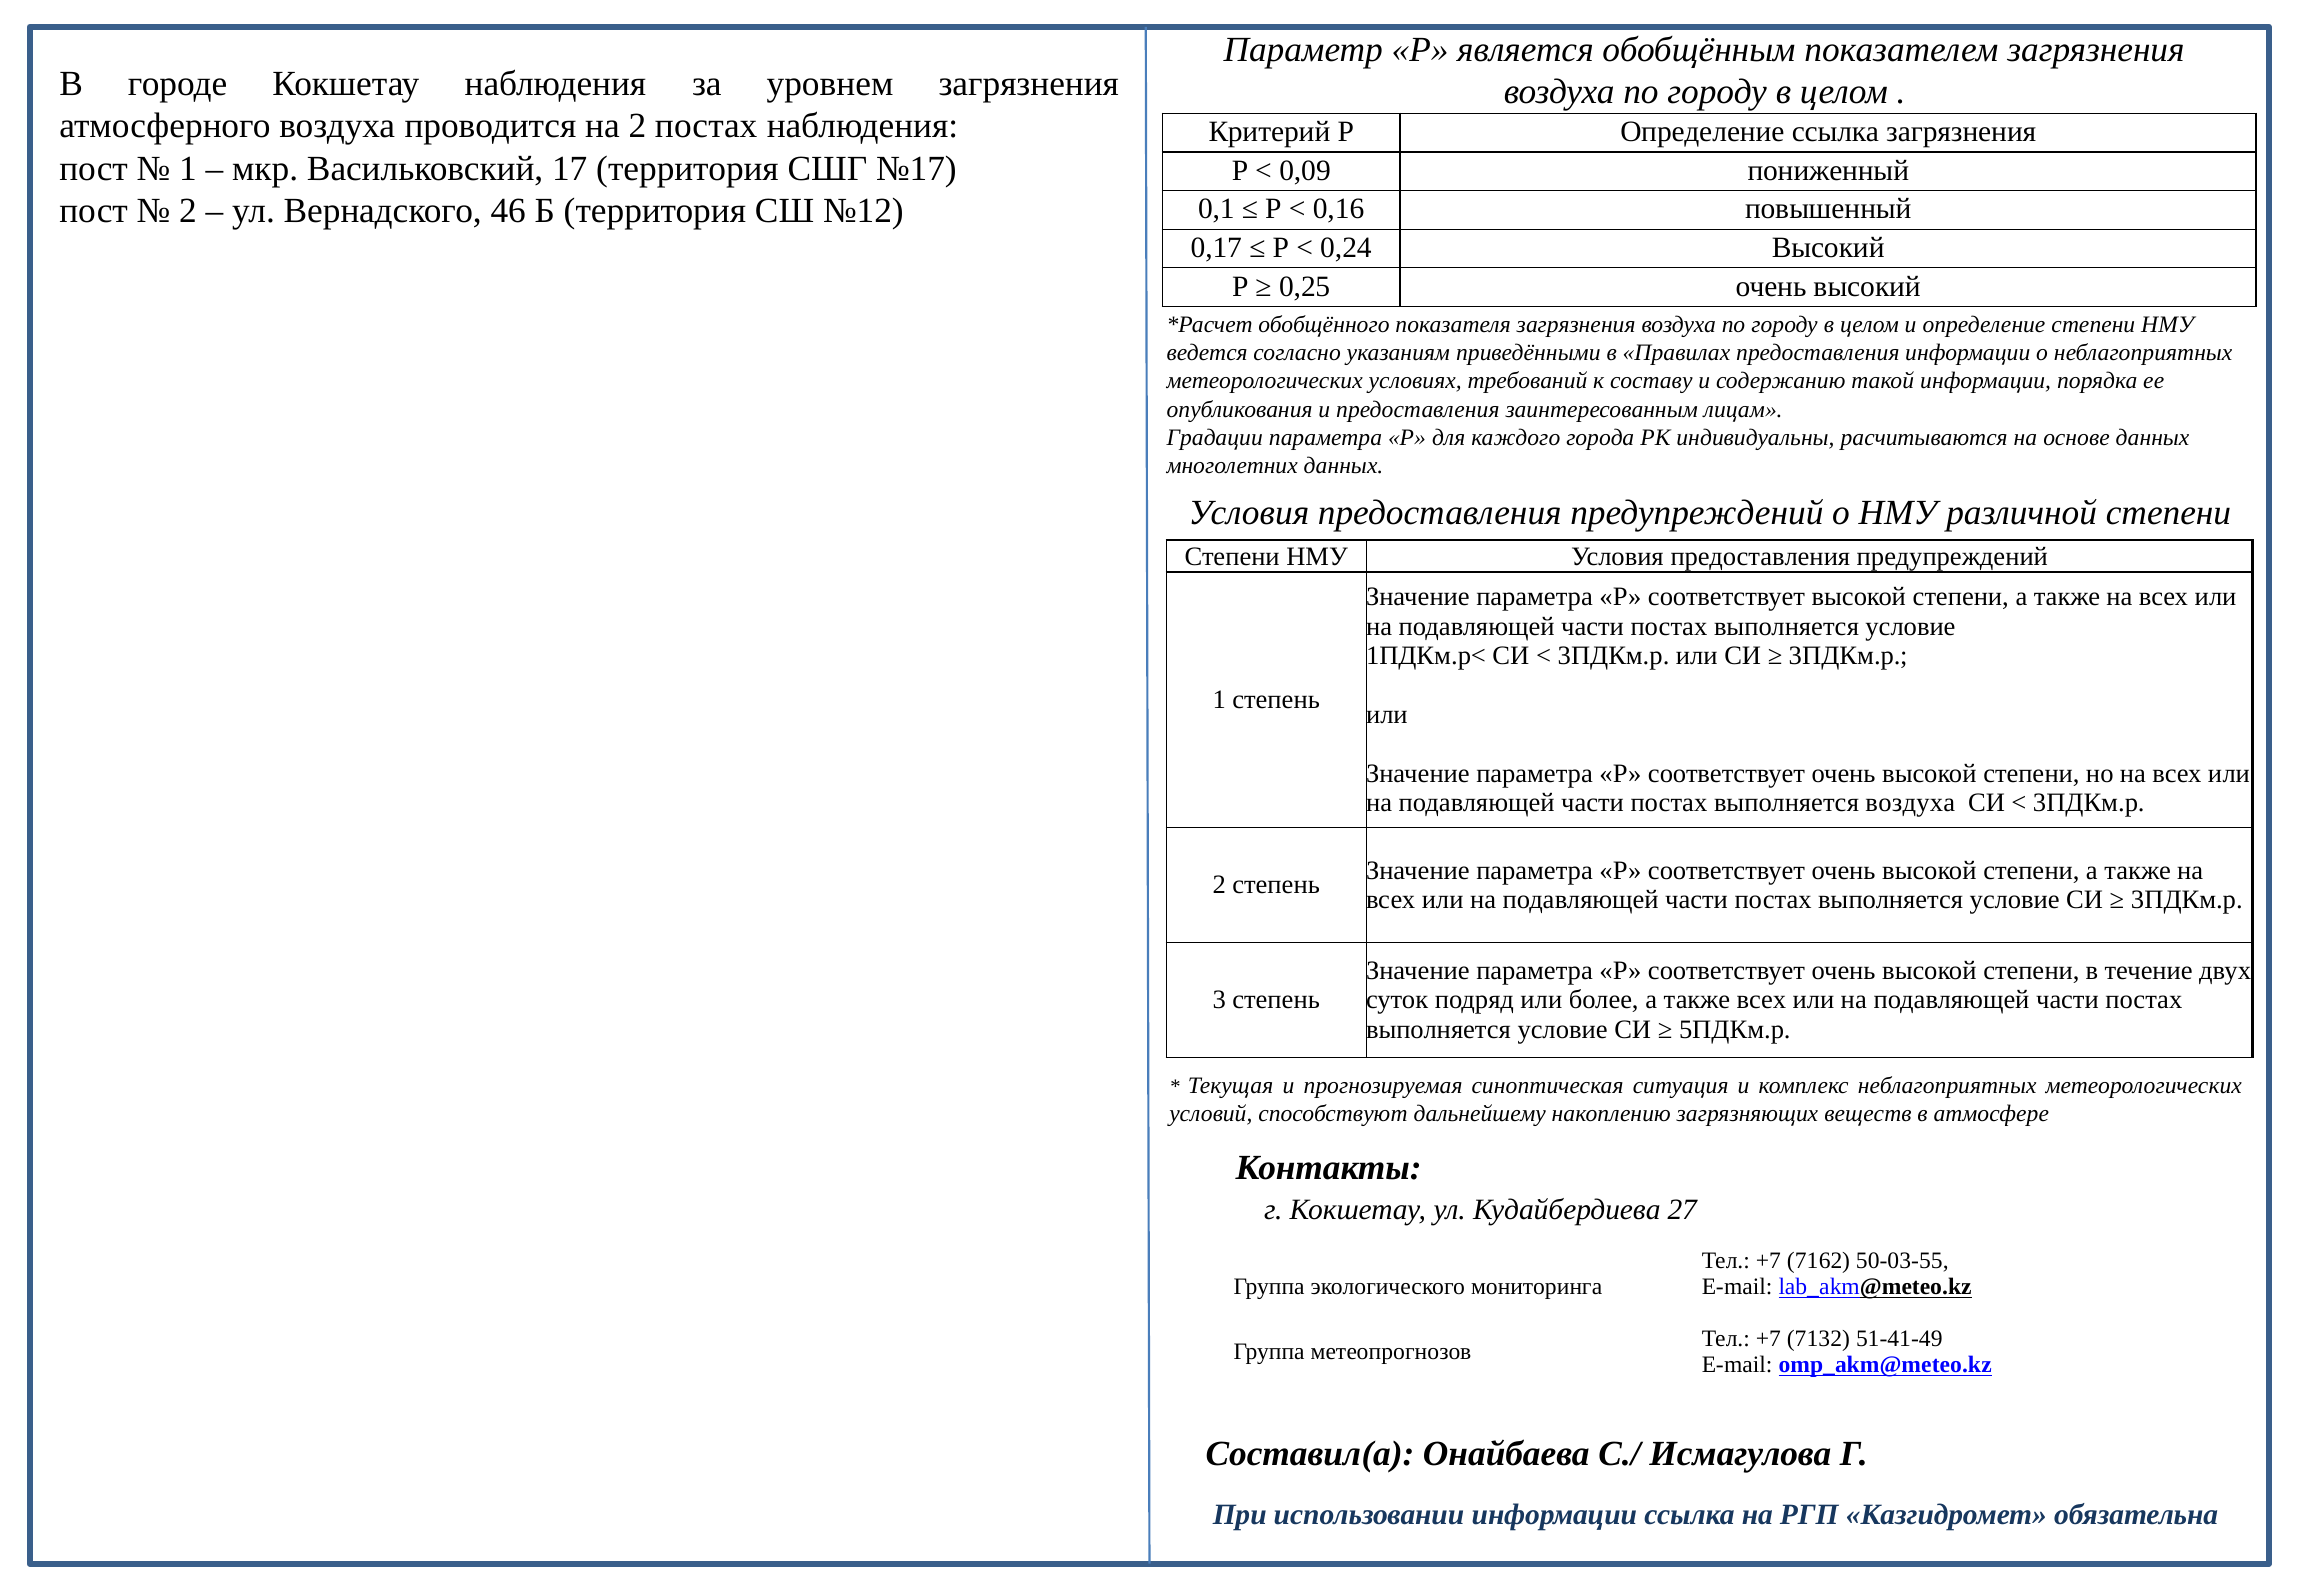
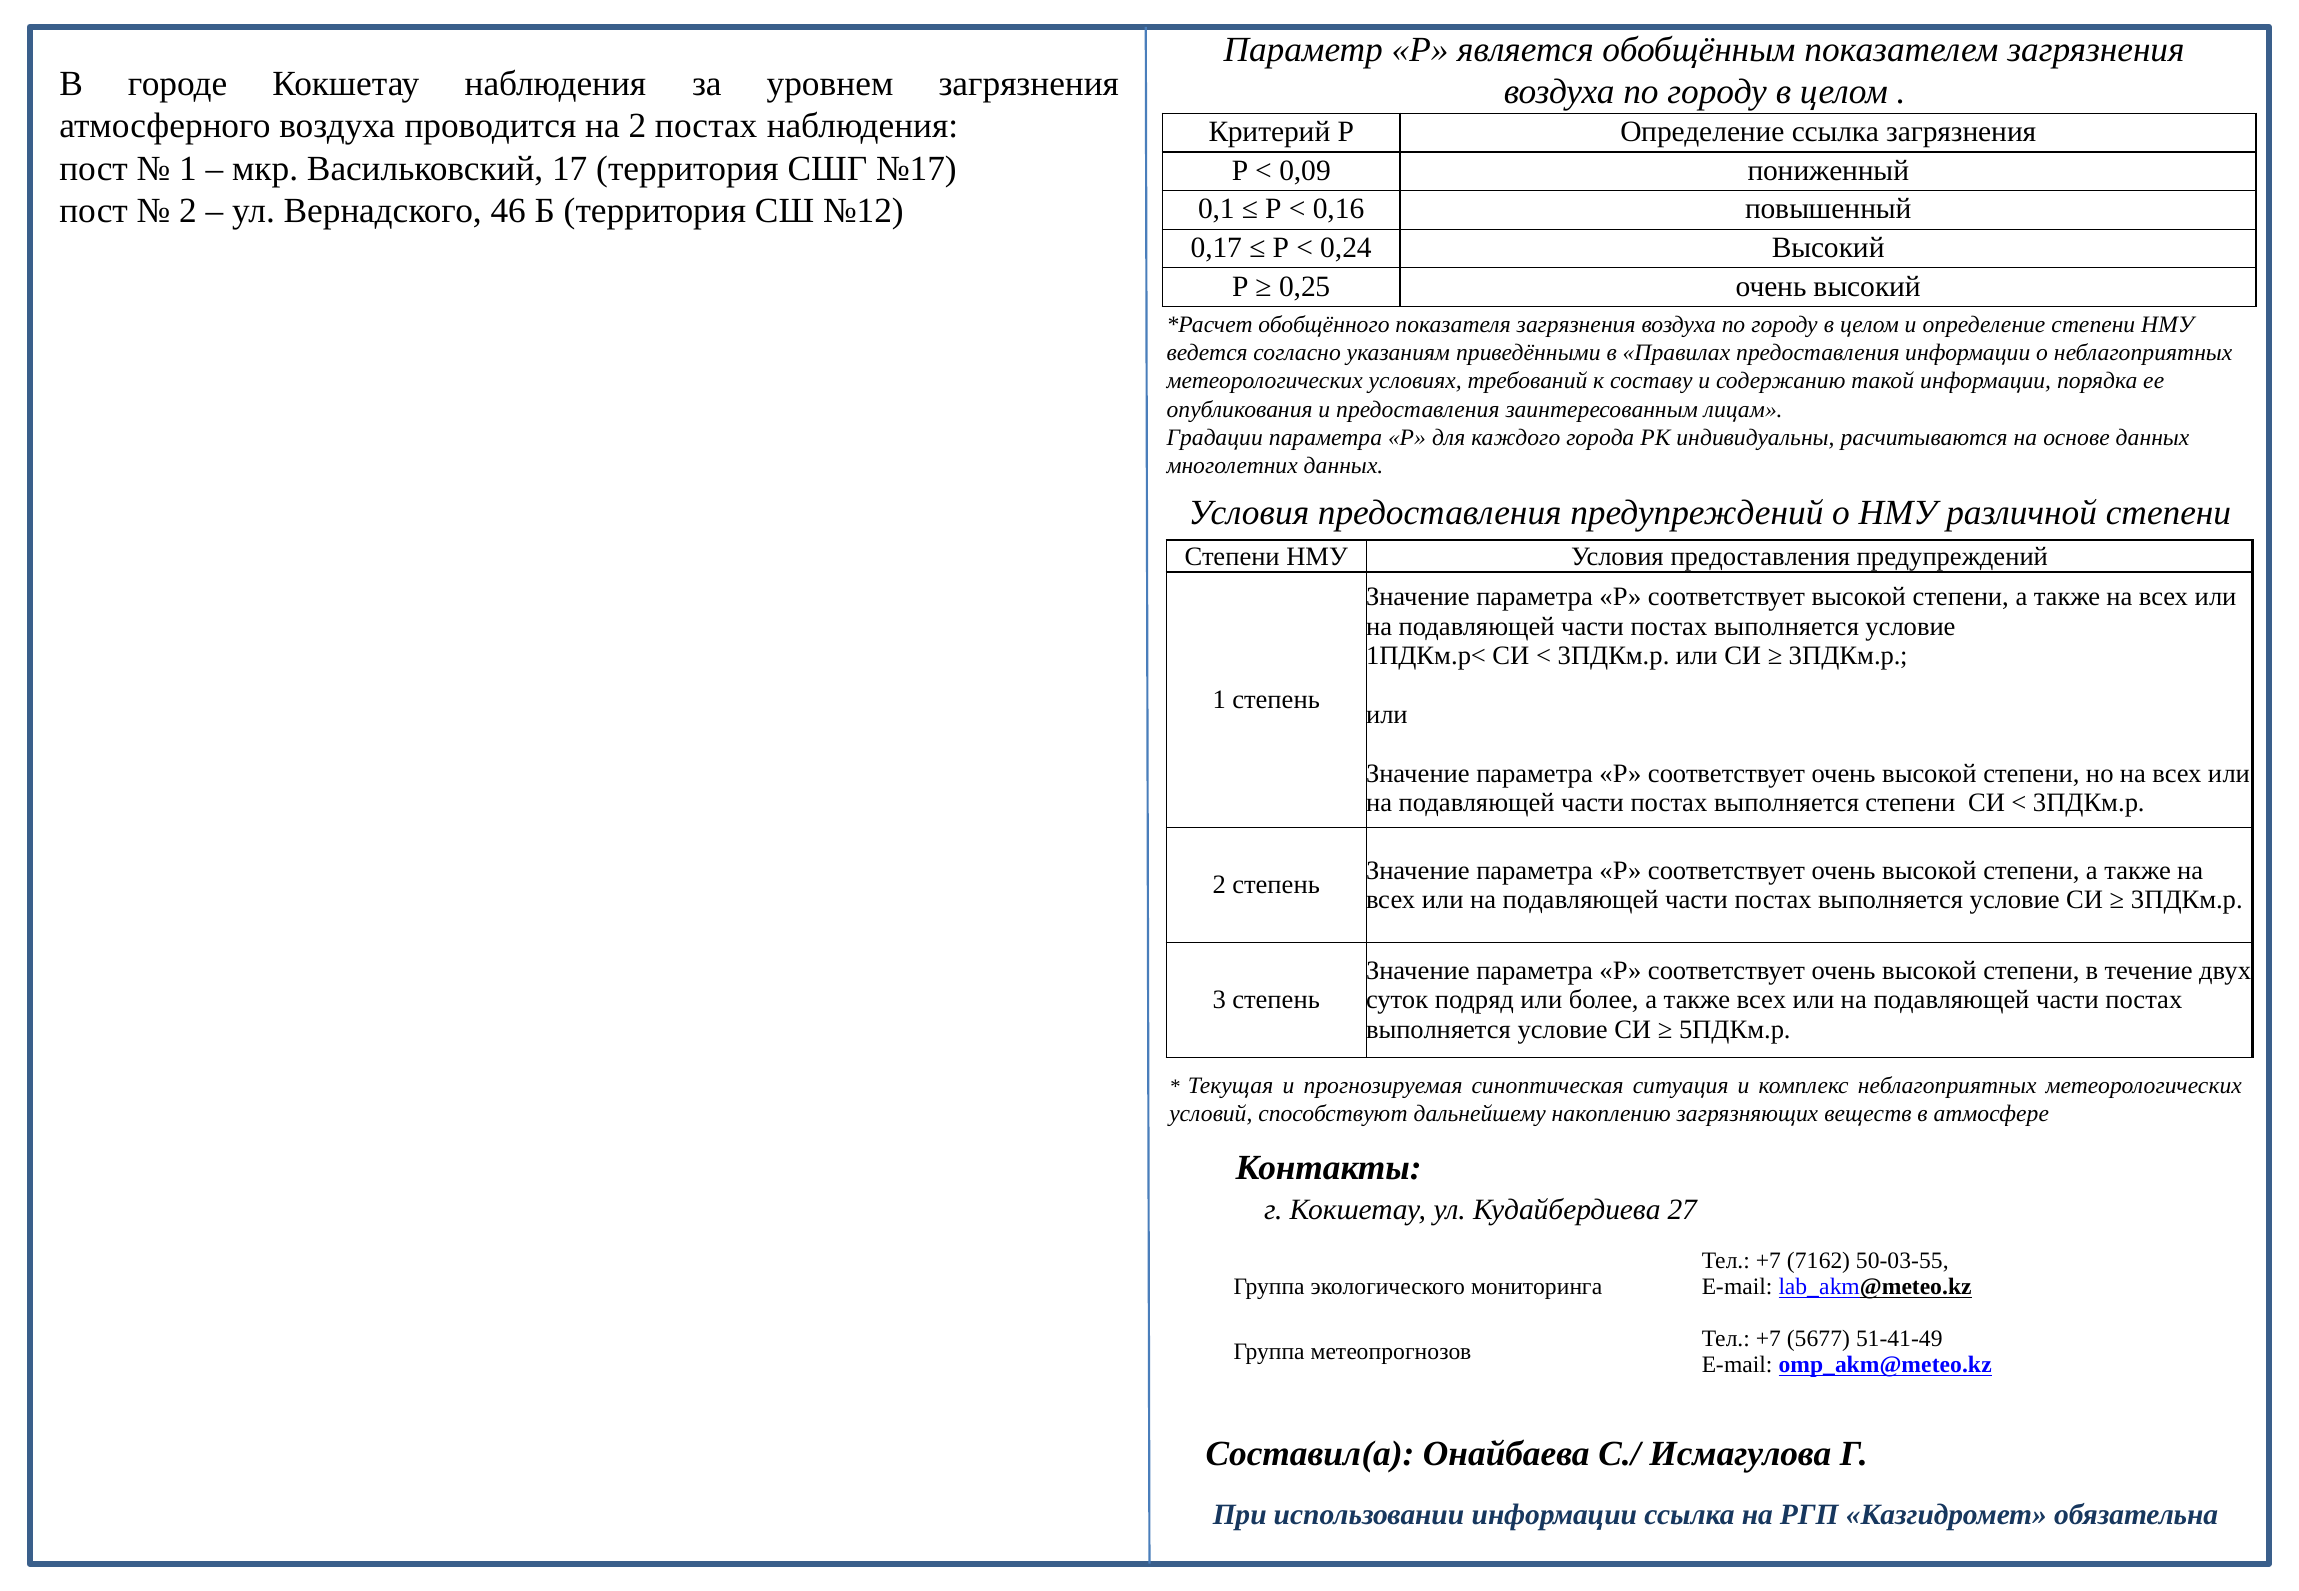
выполняется воздуха: воздуха -> степени (1910, 803)
7132: 7132 -> 5677 (1818, 1339)
